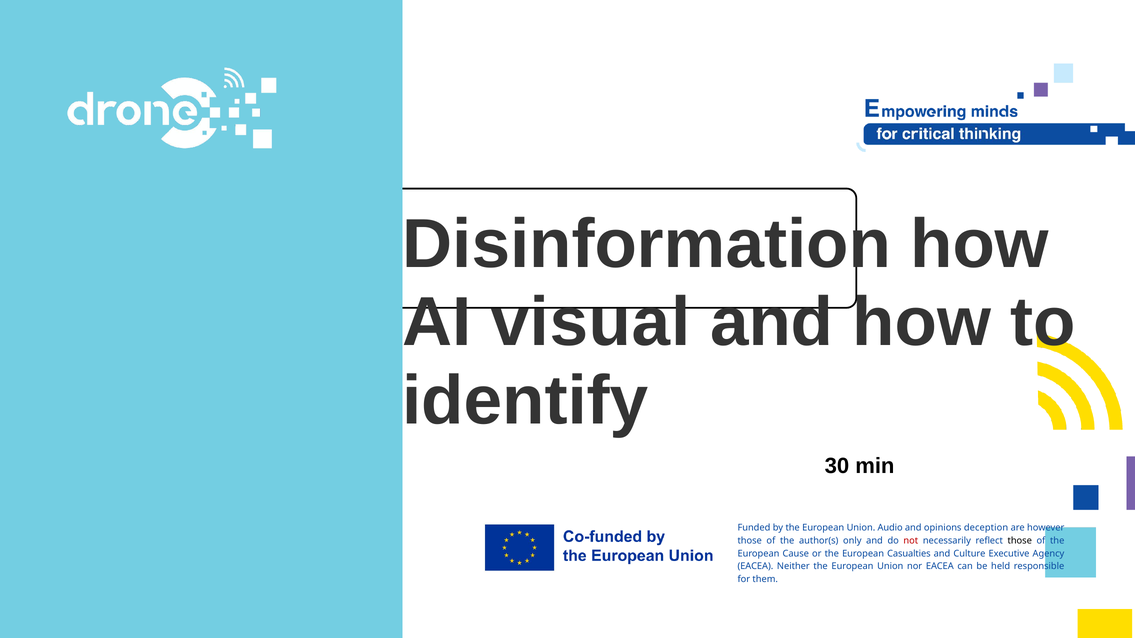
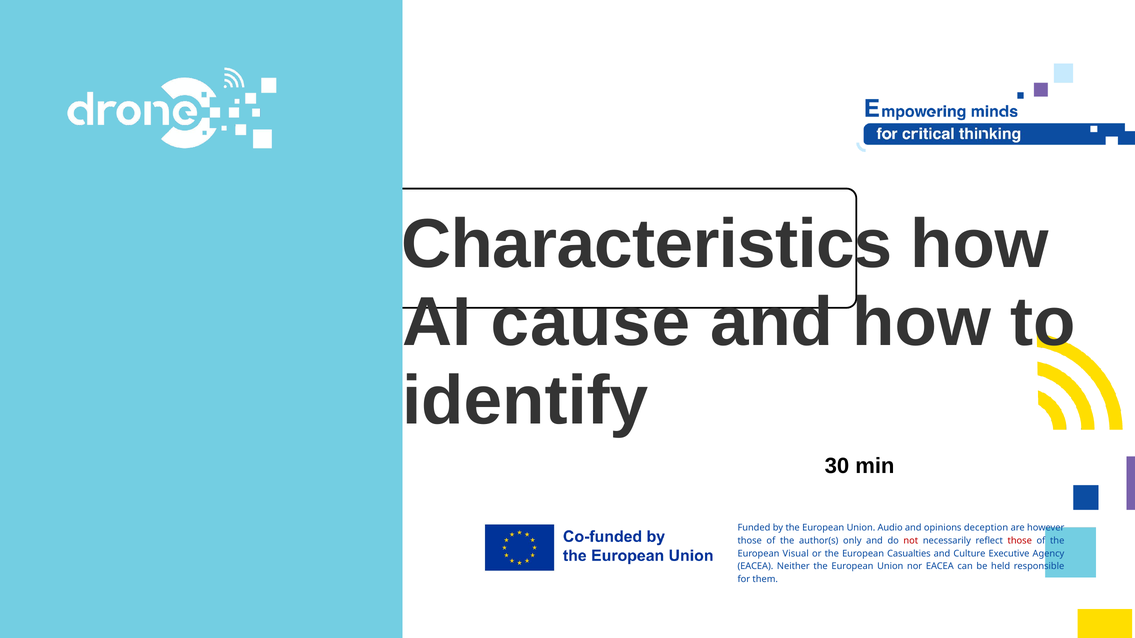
Disinformation: Disinformation -> Characteristics (647, 245)
visual: visual -> cause (590, 323)
those colour: black -> red (1020, 541)
Cause: Cause -> Visual (796, 554)
